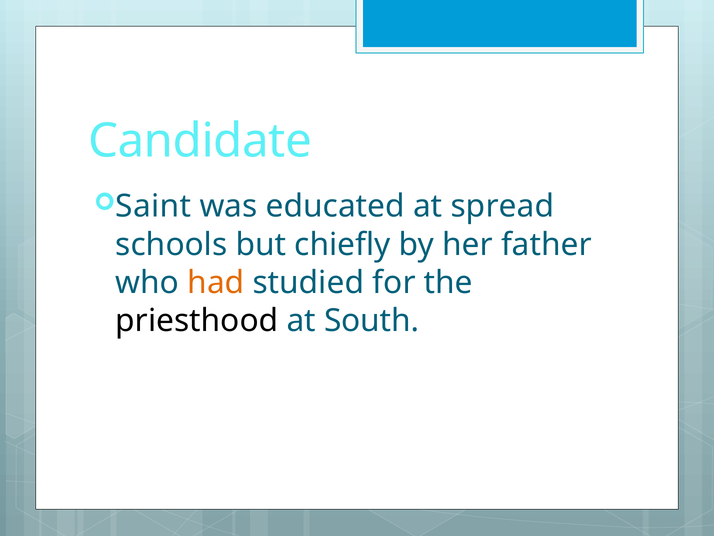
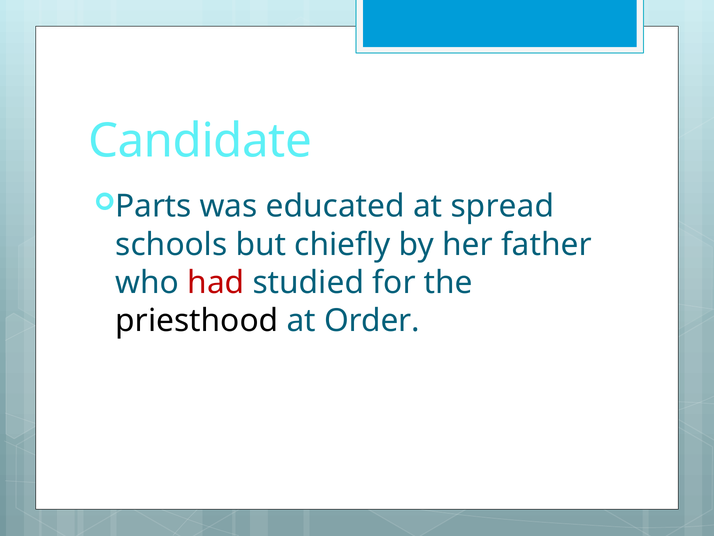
Saint: Saint -> Parts (153, 206)
had colour: orange -> red (216, 283)
South: South -> Order (372, 321)
